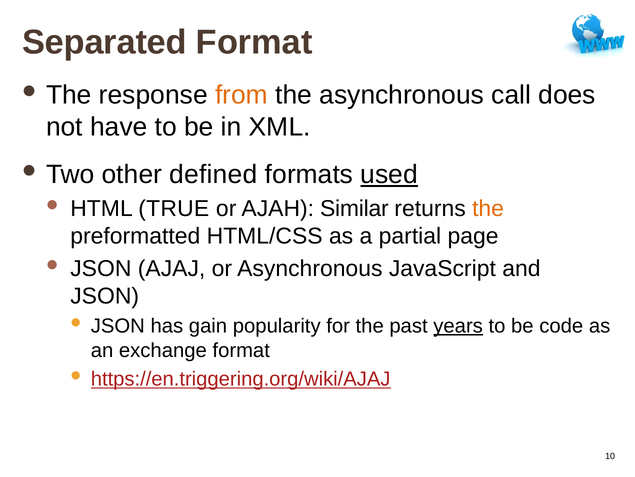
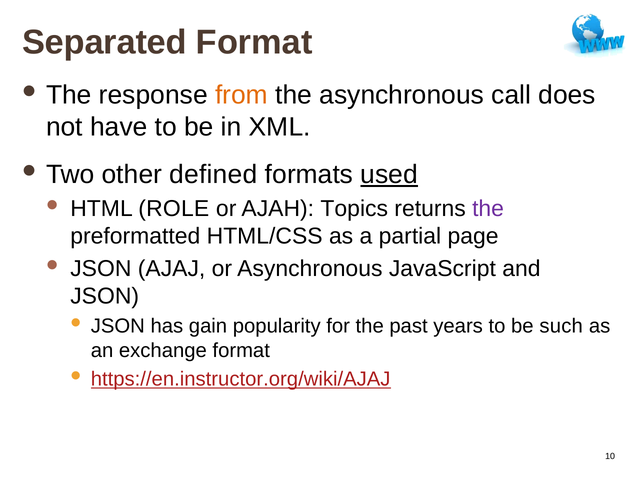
TRUE: TRUE -> ROLE (174, 208)
Similar: Similar -> Topics (354, 208)
the colour: orange -> purple (488, 208)
years underline: present -> none (458, 326)
code: code -> such (561, 326)
https://en.triggering.org/wiki/AJAJ: https://en.triggering.org/wiki/AJAJ -> https://en.instructor.org/wiki/AJAJ (241, 378)
